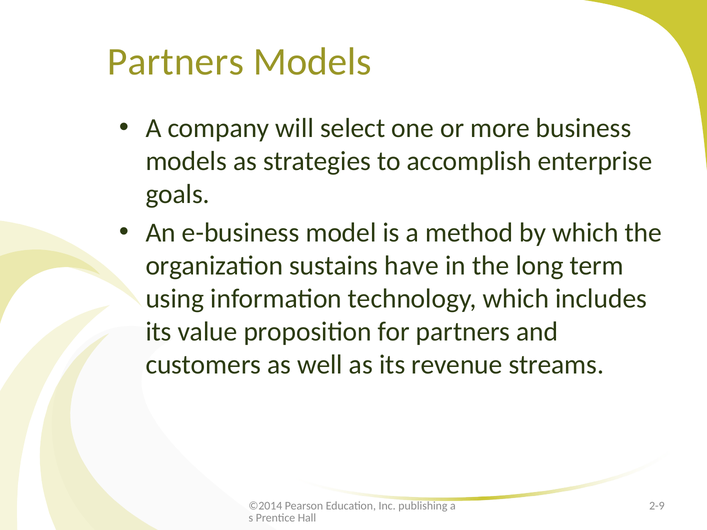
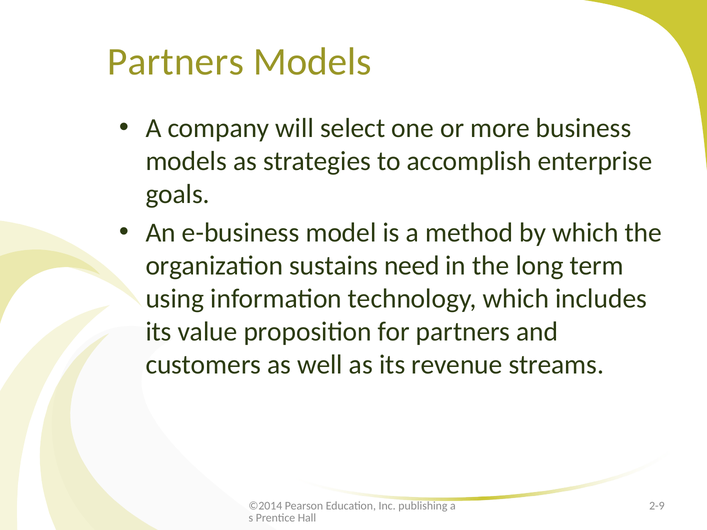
have: have -> need (412, 266)
